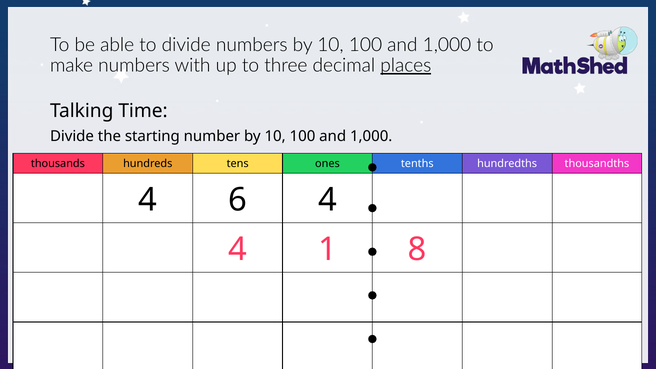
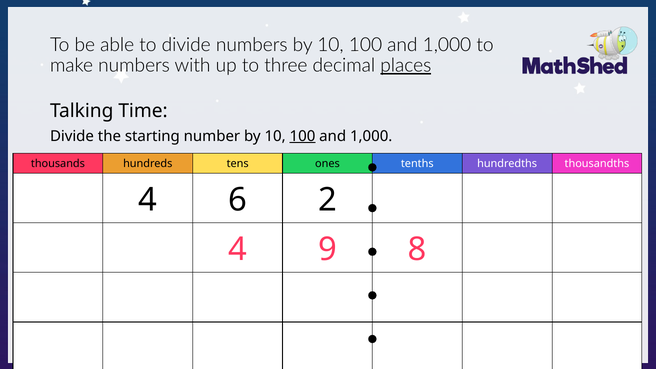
100 underline: none -> present (302, 136)
6 4: 4 -> 2 (327, 200)
1: 1 -> 9 (327, 249)
